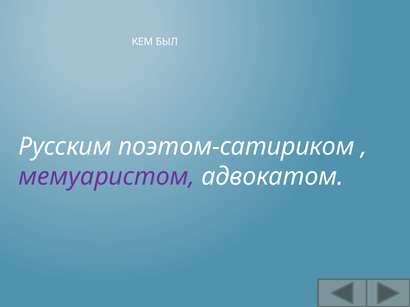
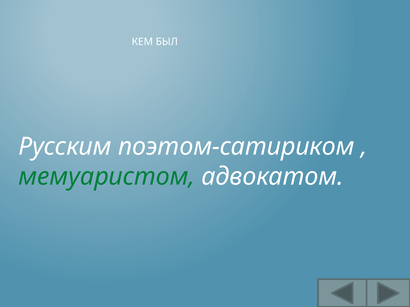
мемуаристом colour: purple -> green (107, 177)
